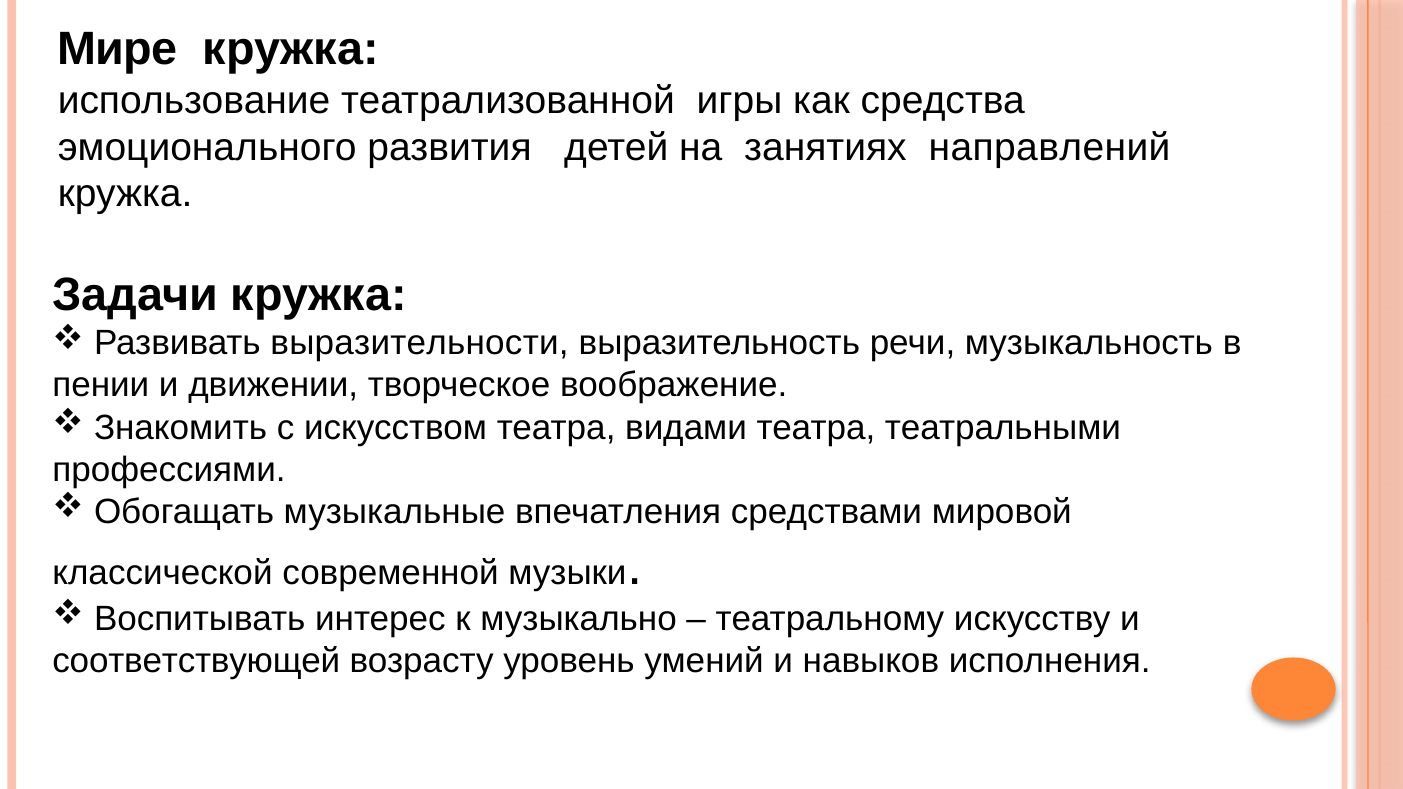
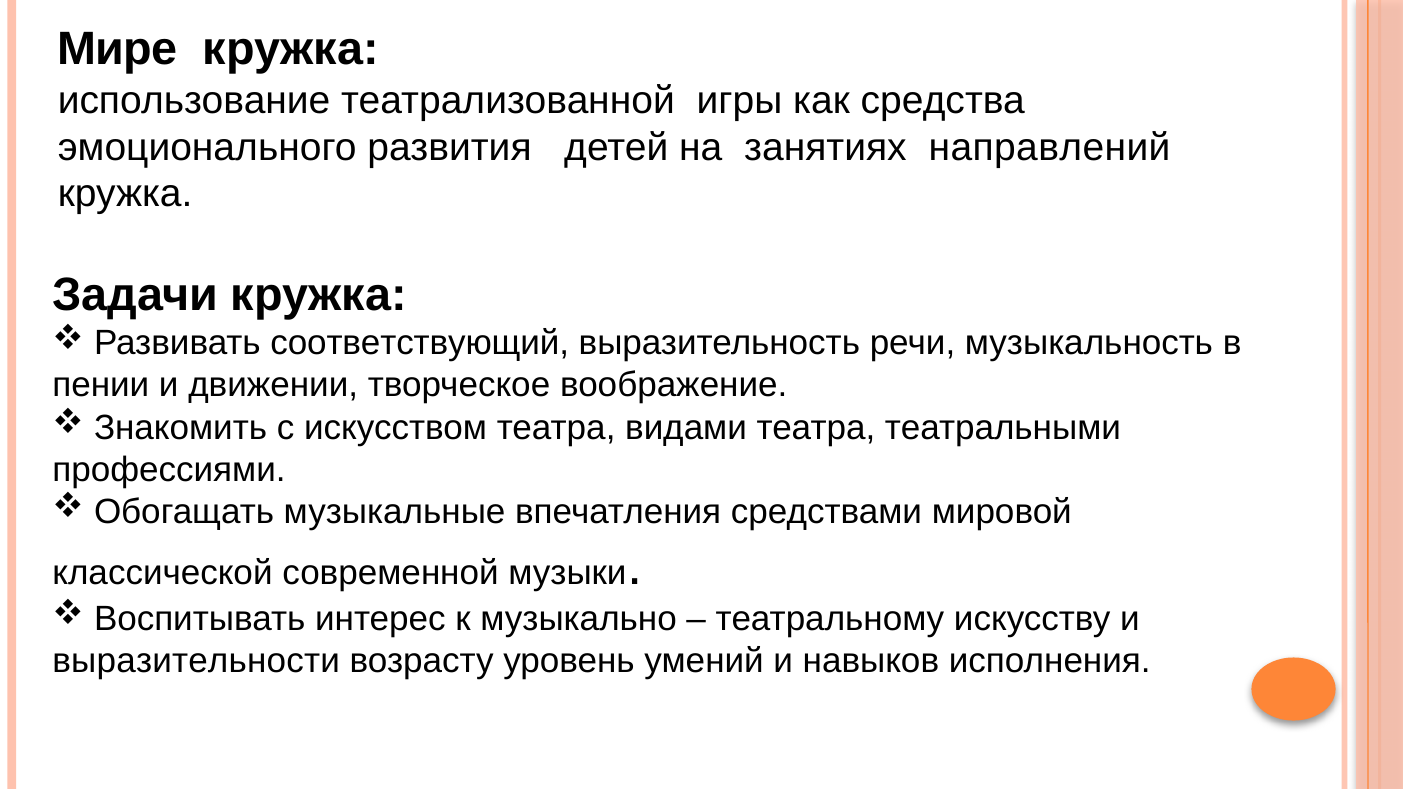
выразительности: выразительности -> соответствующий (420, 343)
соответствующей: соответствующей -> выразительности (196, 661)
